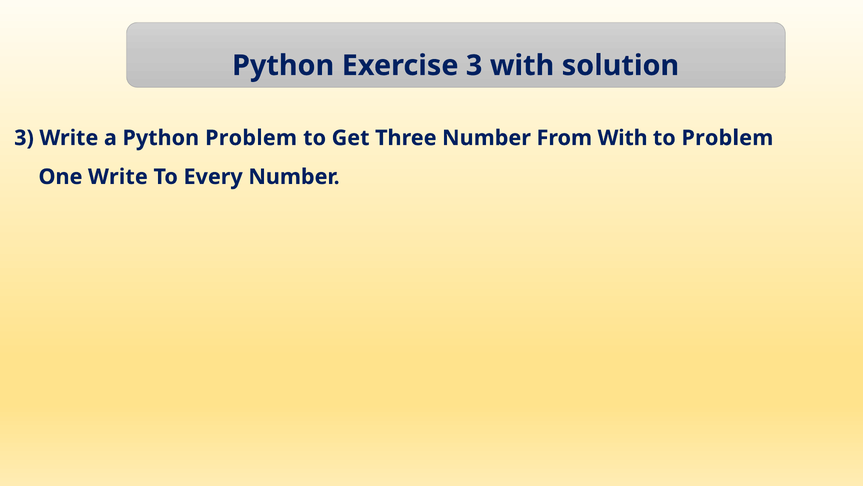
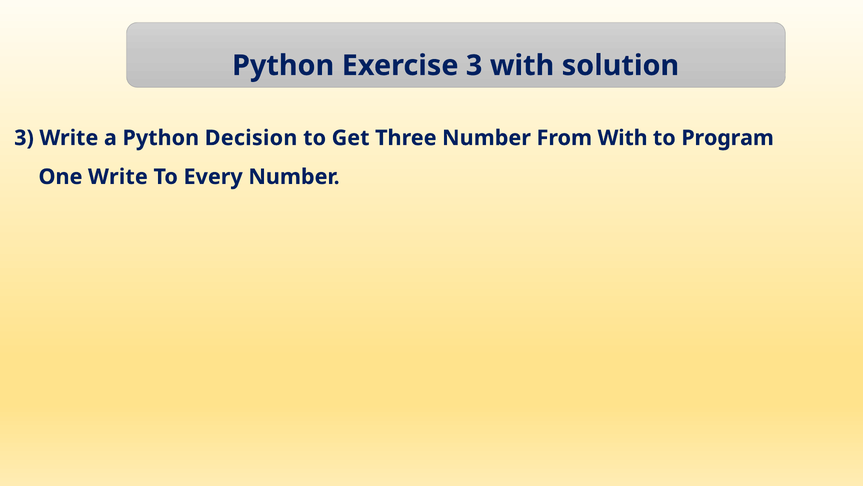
Python Problem: Problem -> Decision (251, 138)
to Problem: Problem -> Program (728, 138)
